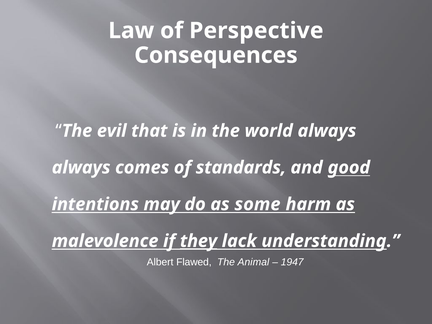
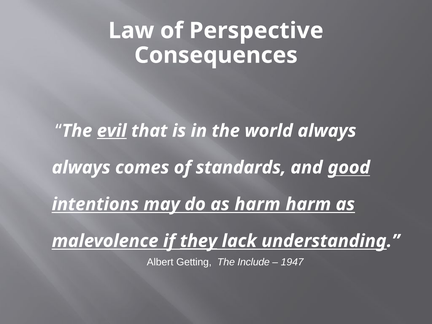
evil underline: none -> present (112, 131)
as some: some -> harm (258, 204)
Flawed: Flawed -> Getting (194, 262)
Animal: Animal -> Include (254, 262)
